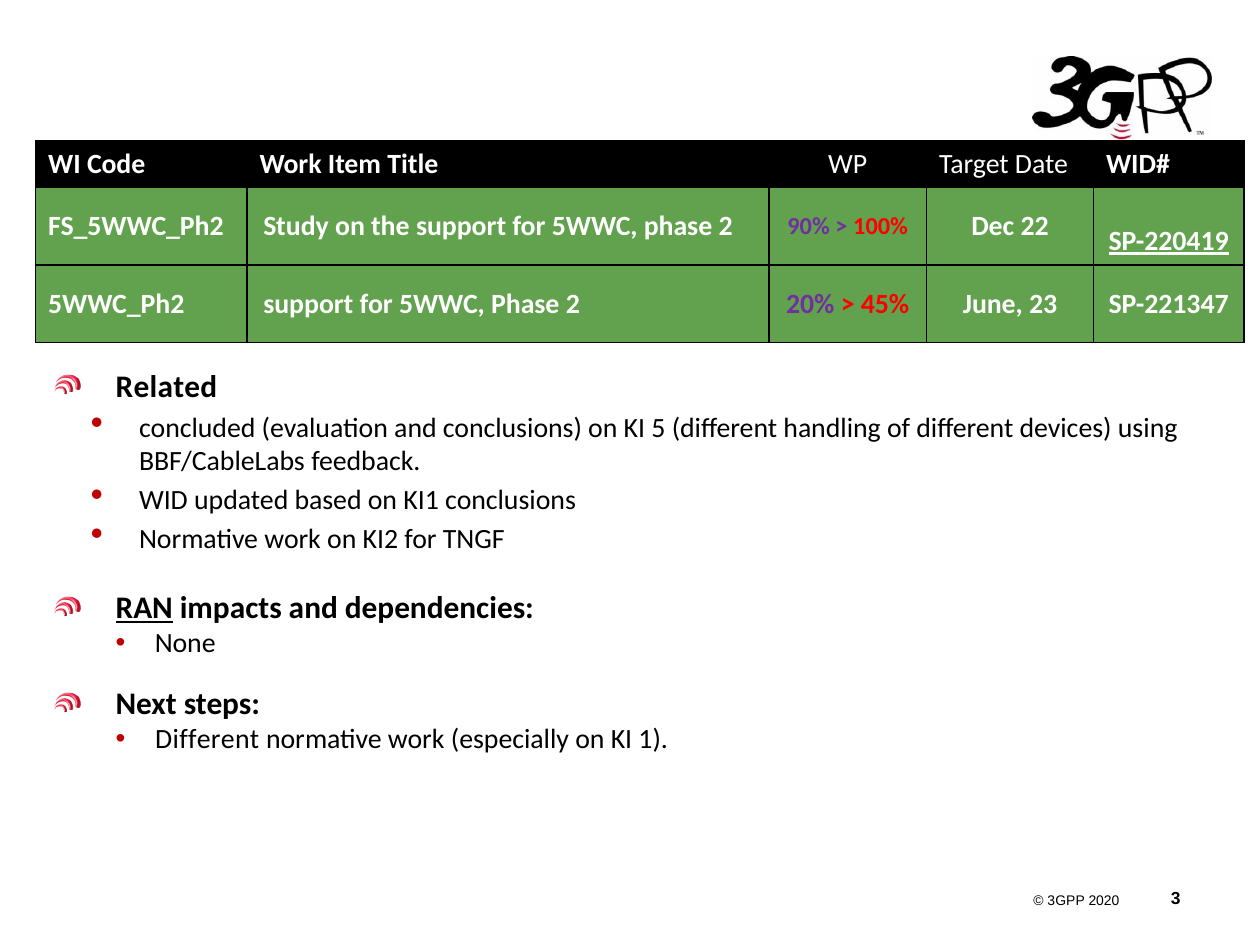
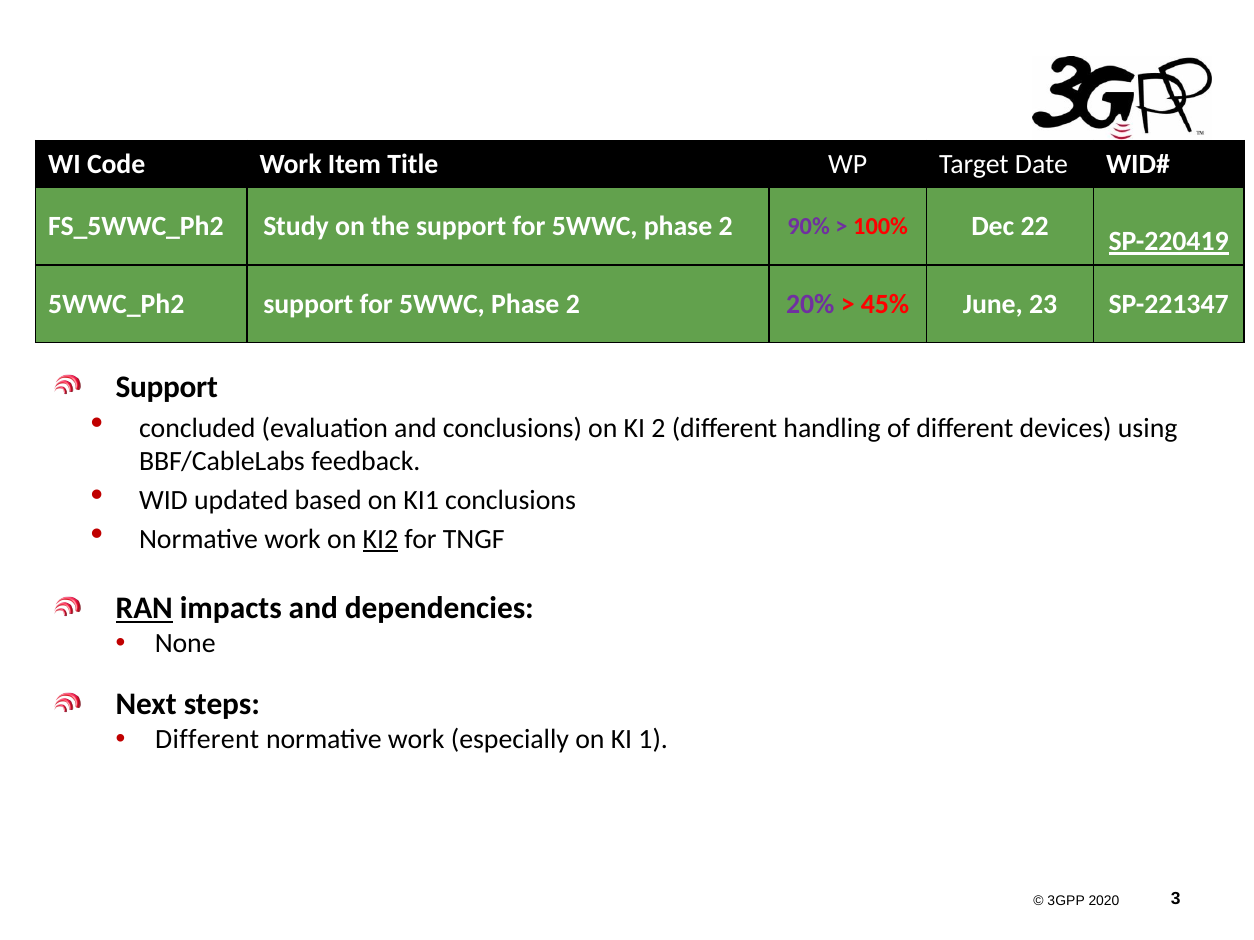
Related: Related -> Support (167, 387)
KI 5: 5 -> 2 (658, 428)
KI2 underline: none -> present (380, 540)
